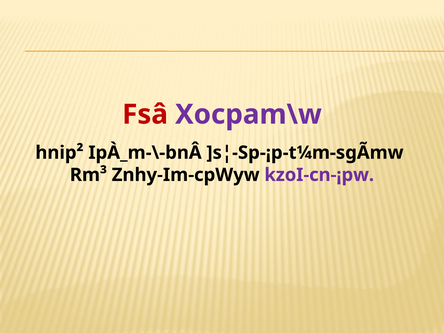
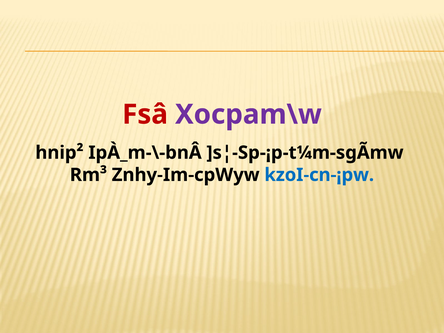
kzoI-cn-¡pw colour: purple -> blue (319, 175)
